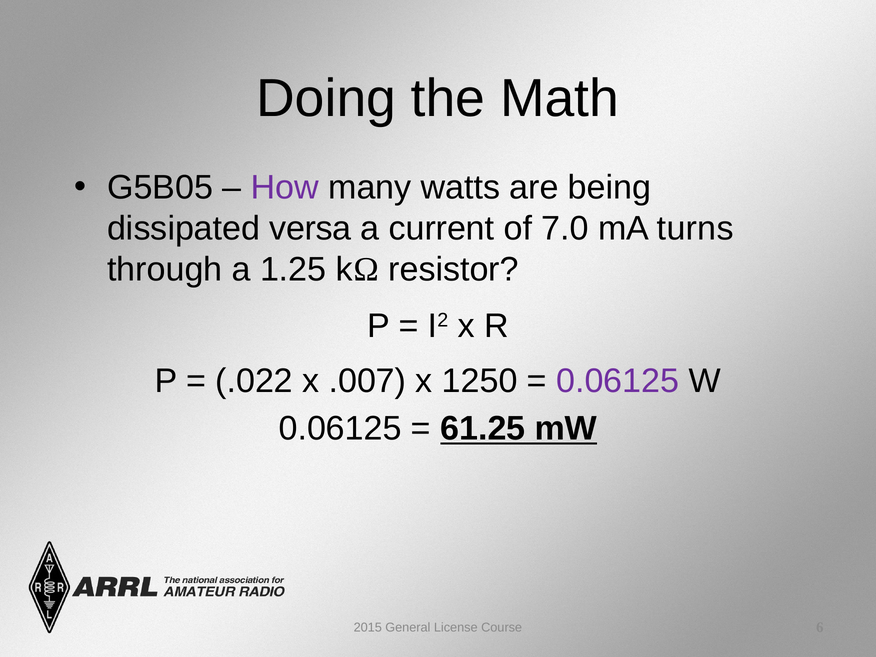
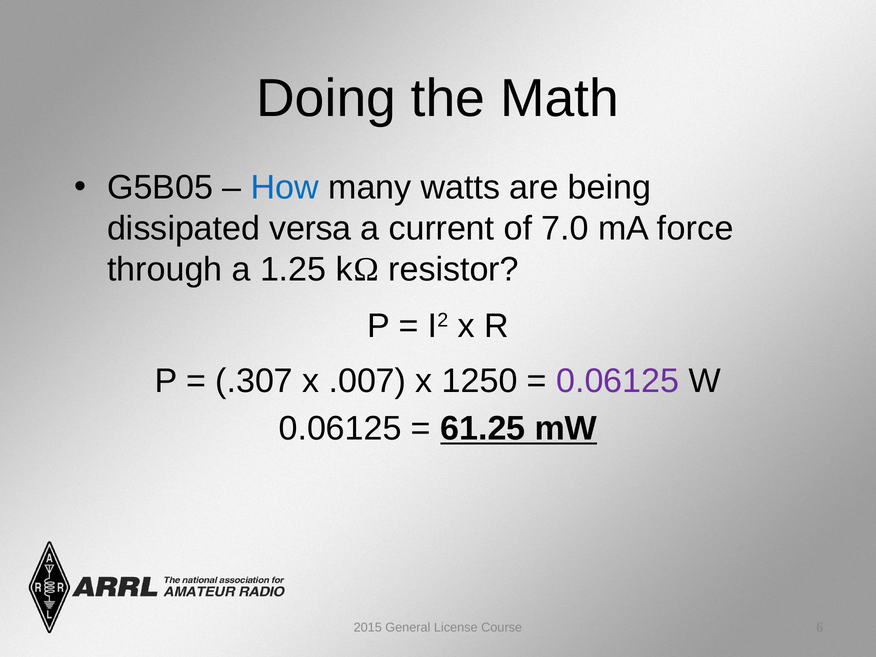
How colour: purple -> blue (285, 188)
turns: turns -> force (695, 229)
.022: .022 -> .307 (254, 381)
